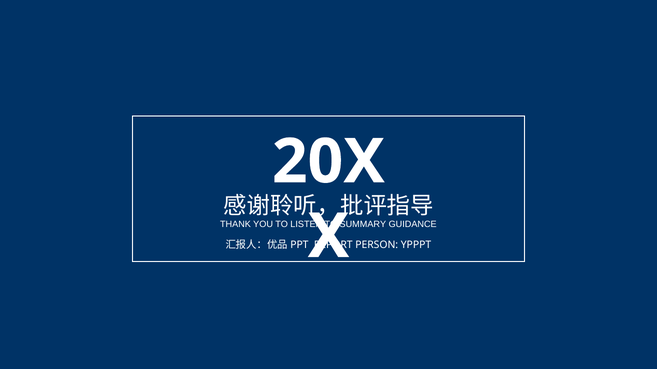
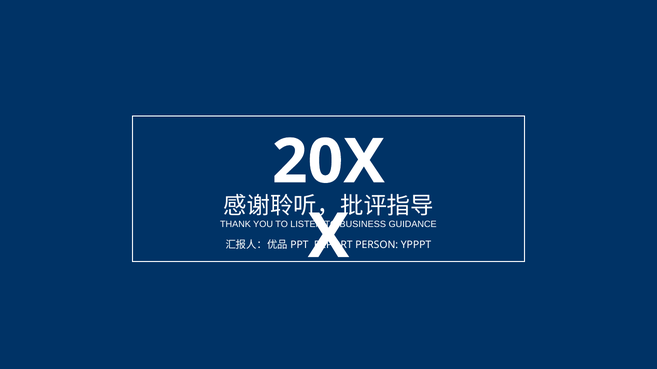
SUMMARY: SUMMARY -> BUSINESS (363, 224)
